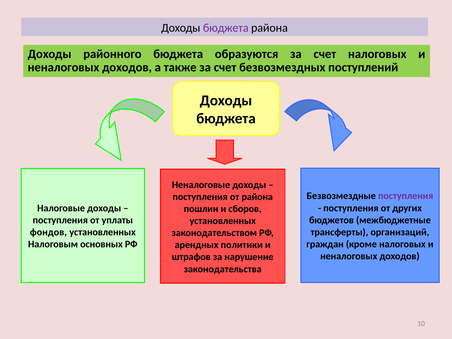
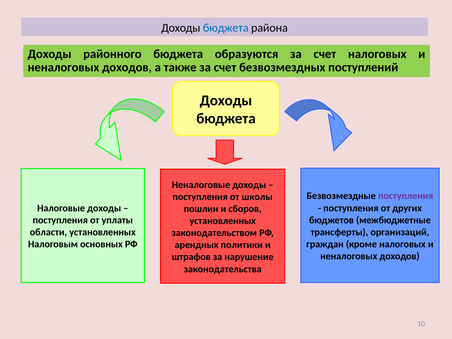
бюджета colour: purple -> blue (226, 28)
от района: района -> школы (257, 197)
фондов: фондов -> области (48, 232)
